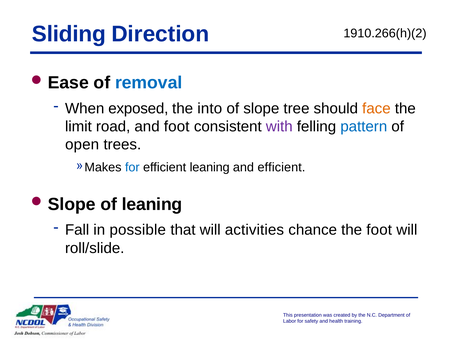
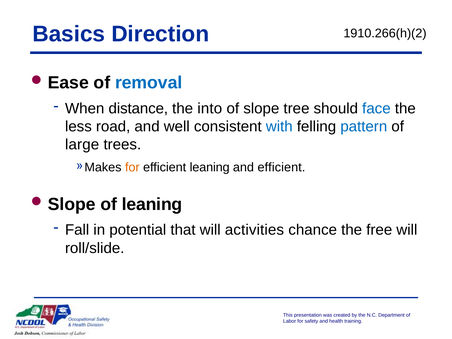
Sliding: Sliding -> Basics (69, 34)
exposed: exposed -> distance (138, 109)
face colour: orange -> blue (376, 109)
limit: limit -> less (78, 127)
and foot: foot -> well (177, 127)
with colour: purple -> blue (279, 127)
open: open -> large (82, 145)
for colour: blue -> orange (132, 167)
possible: possible -> potential (138, 230)
the foot: foot -> free (379, 230)
